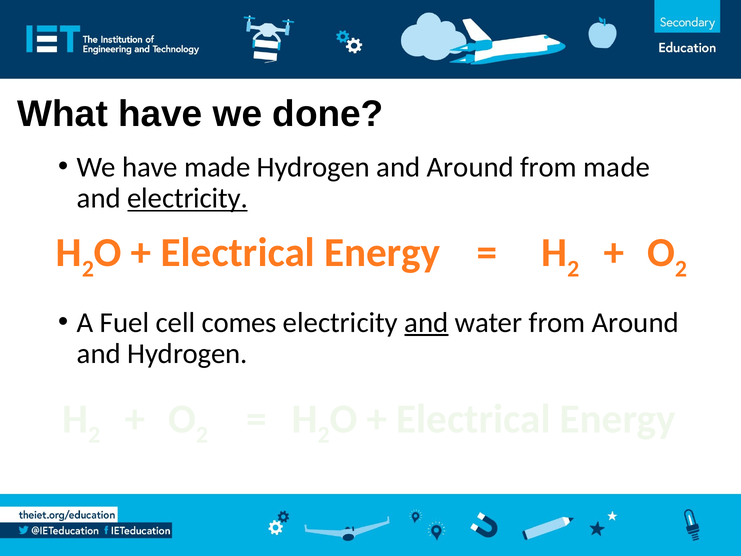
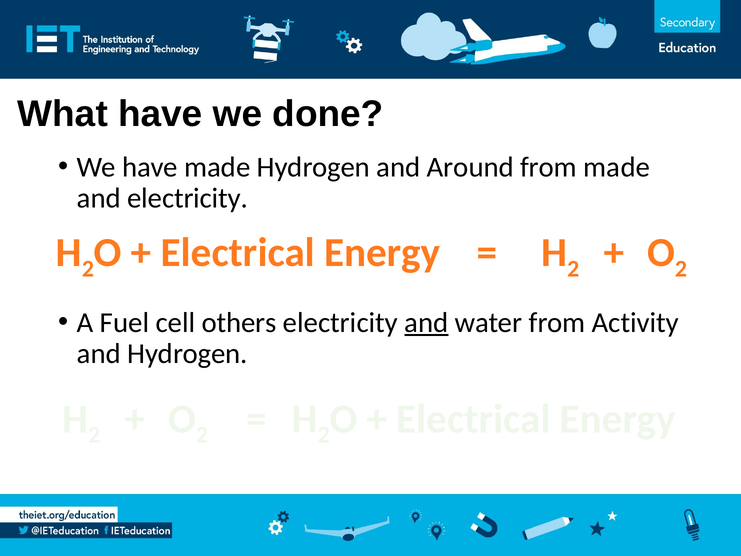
electricity underline: present -> none (188, 198)
comes: comes -> others (239, 322)
from Around: Around -> Activity (635, 322)
